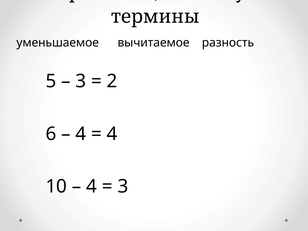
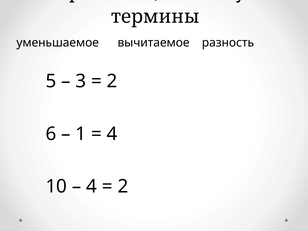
4: 4 -> 1 (81, 134)
3: 3 -> 2 (123, 186)
